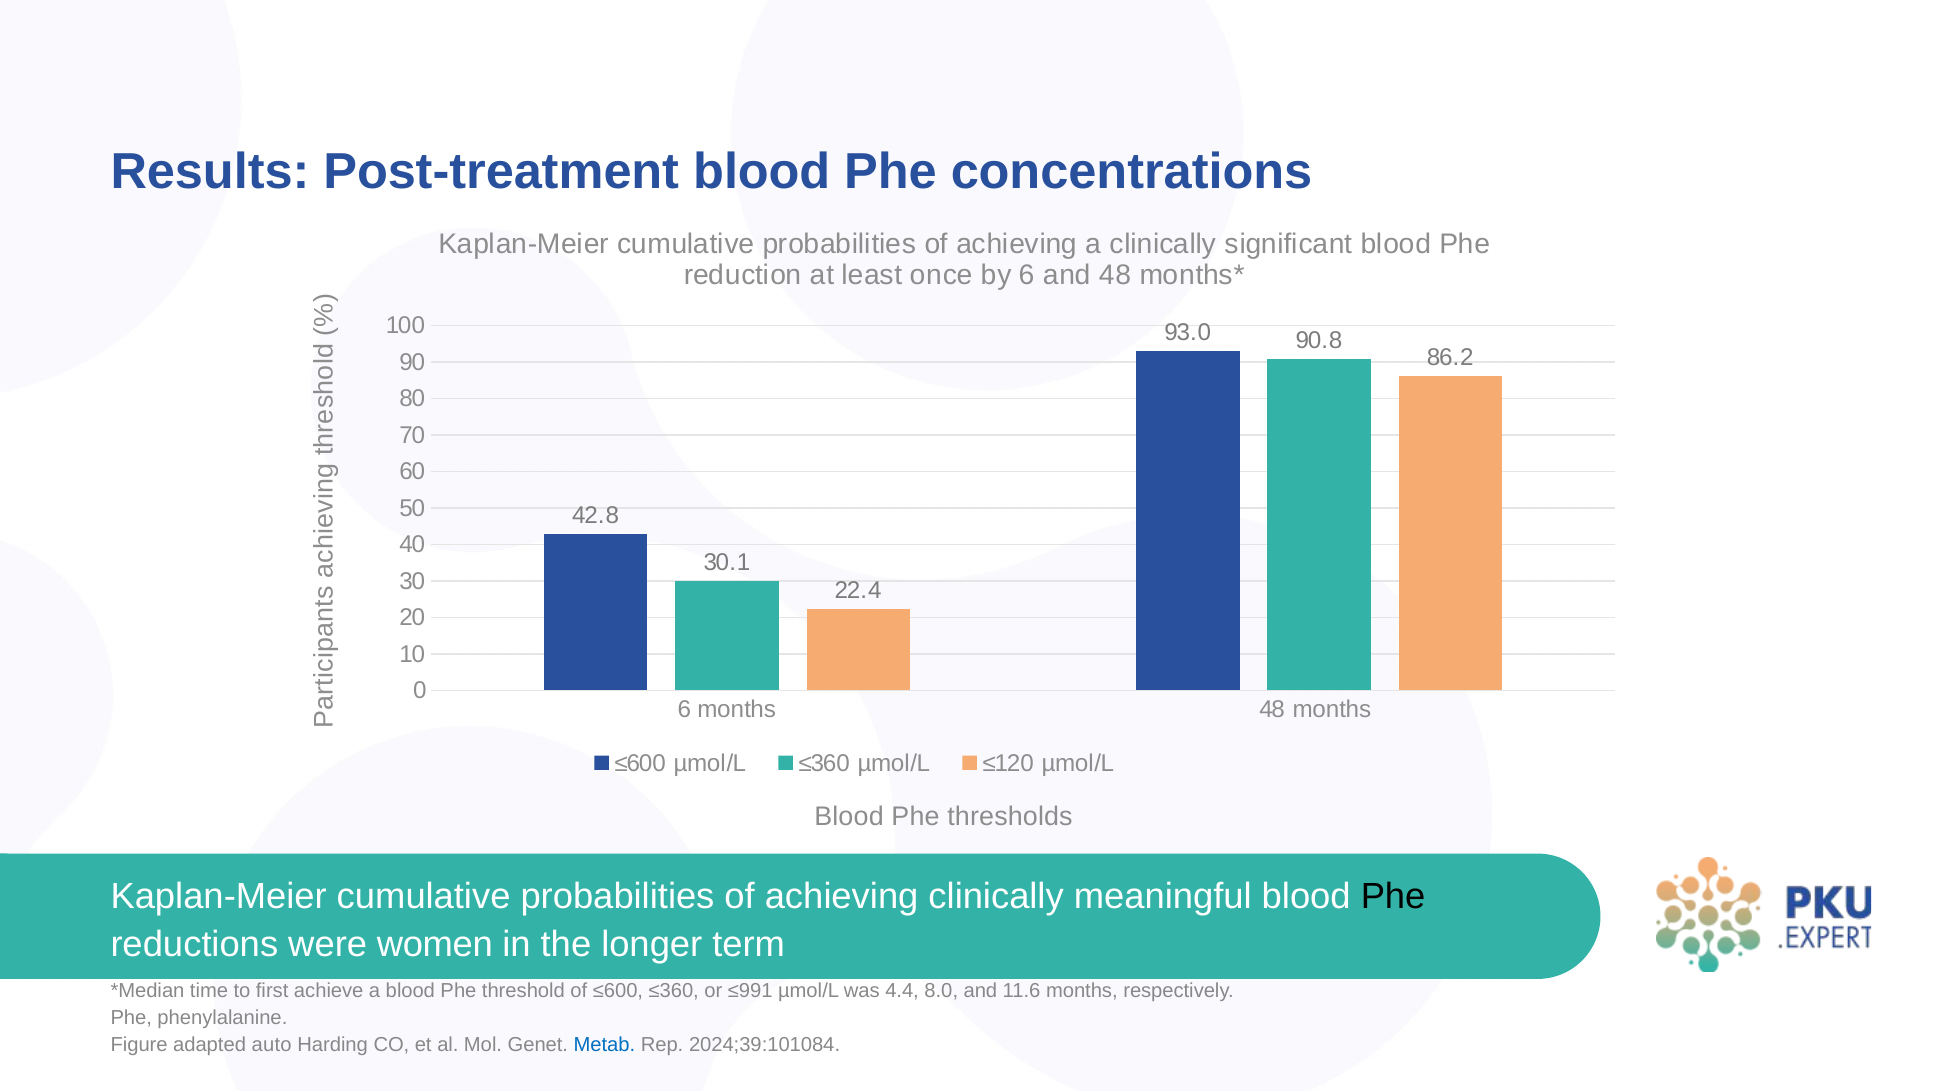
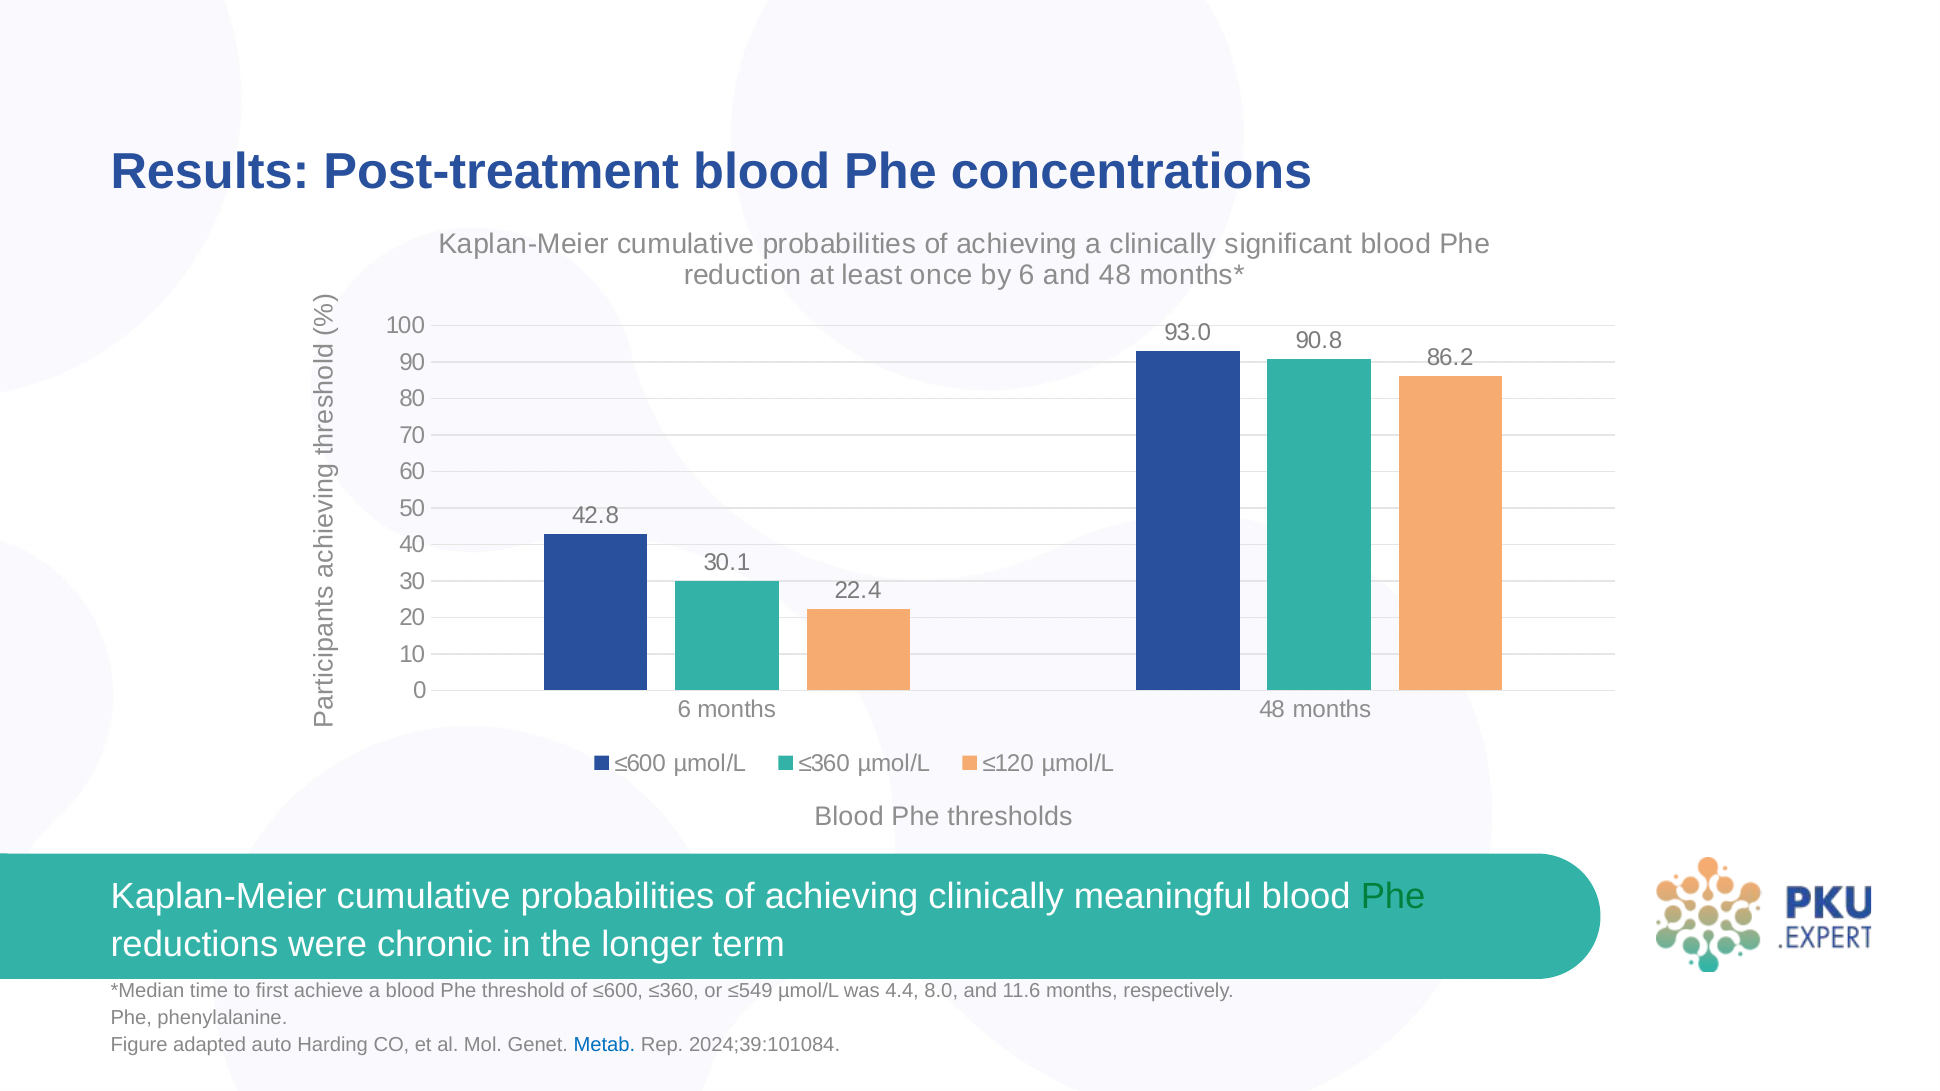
Phe colour: black -> green (1393, 897)
women: women -> chronic (435, 945)
≤991: ≤991 -> ≤549 (750, 991)
